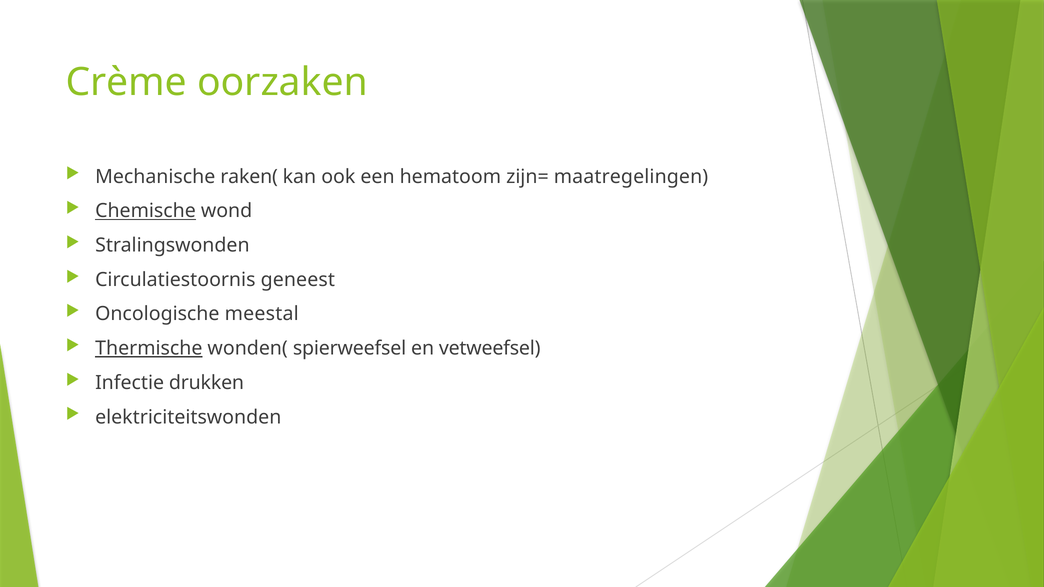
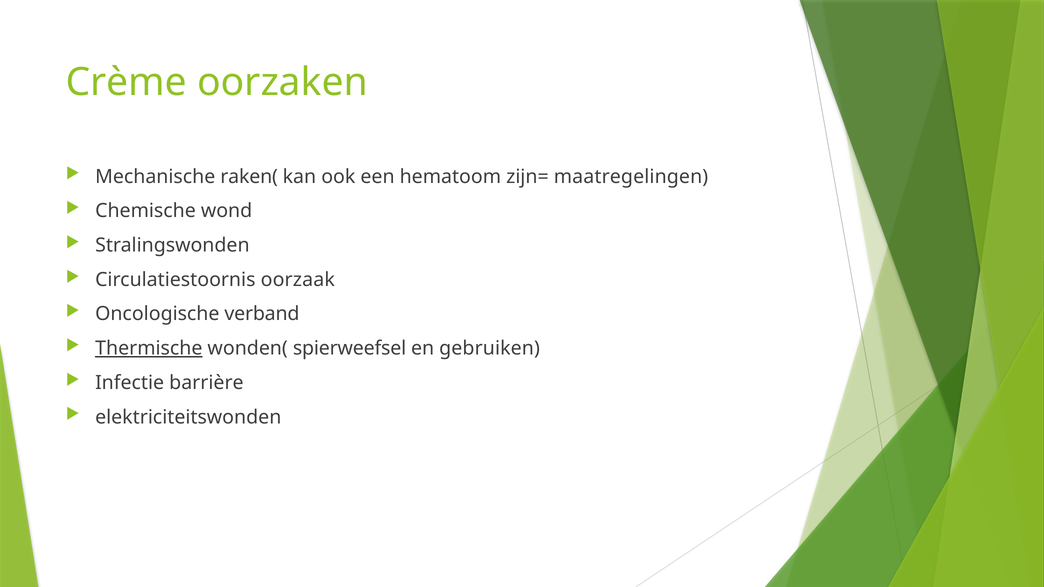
Chemische underline: present -> none (145, 211)
geneest: geneest -> oorzaak (298, 280)
meestal: meestal -> verband (262, 314)
vetweefsel: vetweefsel -> gebruiken (490, 349)
drukken: drukken -> barrière (206, 383)
